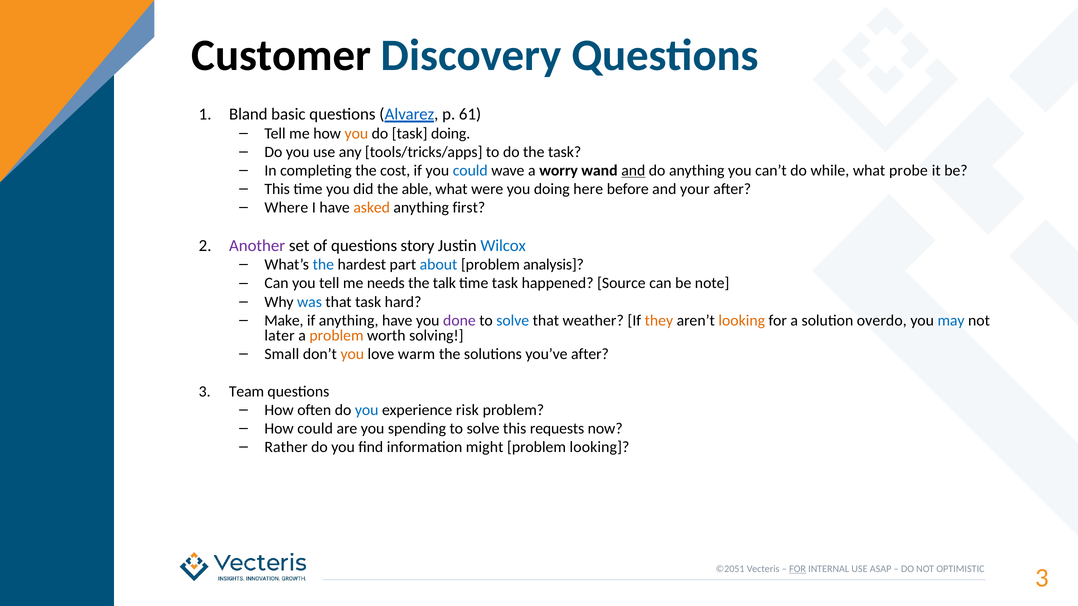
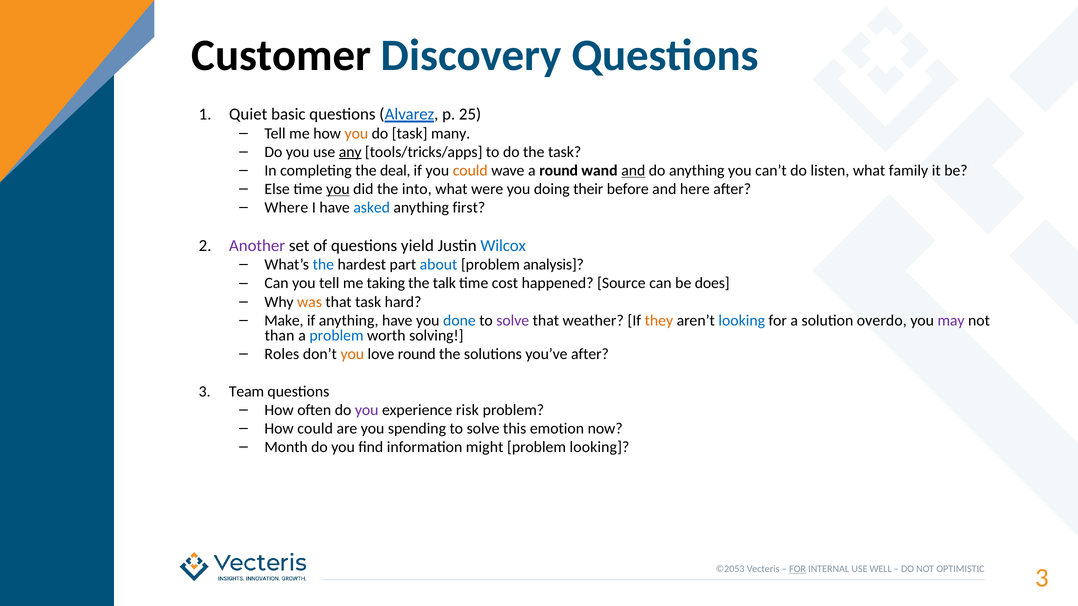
Bland: Bland -> Quiet (248, 114)
61: 61 -> 25 (470, 114)
task doing: doing -> many (451, 133)
any underline: none -> present (350, 152)
cost: cost -> deal (395, 171)
could colour: blue -> orange (470, 171)
a worry: worry -> round (559, 171)
while: while -> listen (830, 171)
probe: probe -> family (908, 171)
This: This -> Else (277, 189)
you underline: none -> present (338, 189)
able: able -> into (417, 189)
here: here -> their (588, 189)
your: your -> here (695, 189)
asked colour: orange -> blue (372, 208)
story: story -> yield (417, 246)
needs: needs -> taking (386, 283)
time task: task -> cost (505, 283)
note: note -> does (712, 283)
was colour: blue -> orange (309, 302)
done colour: purple -> blue (459, 321)
solve colour: blue -> purple (513, 321)
looking colour: orange -> blue (742, 321)
may colour: blue -> purple (951, 321)
later: later -> than (280, 336)
problem colour: orange -> blue (336, 336)
Small: Small -> Roles (282, 354)
love warm: warm -> round (417, 354)
you colour: blue -> purple (367, 410)
requests: requests -> emotion (557, 429)
Rather: Rather -> Month (286, 448)
©2051: ©2051 -> ©2053 (730, 569)
ASAP: ASAP -> WELL (881, 569)
